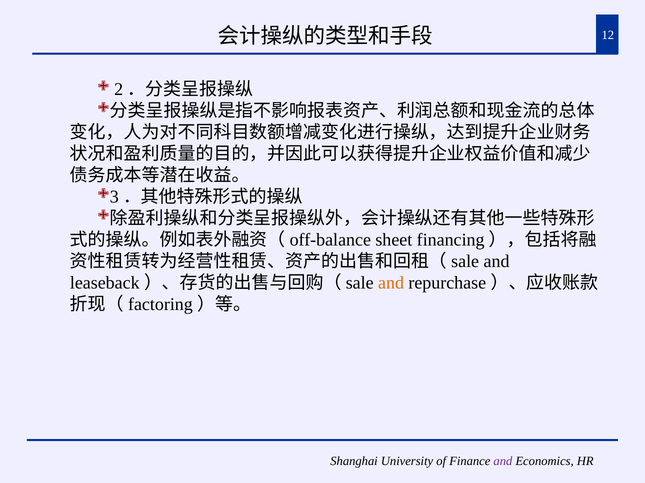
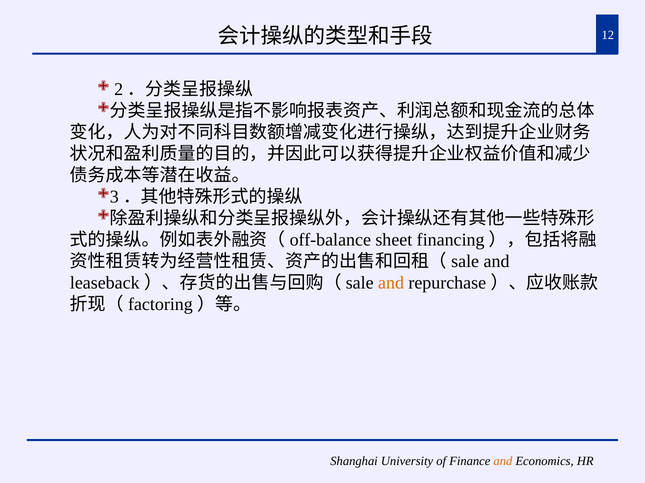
and colour: purple -> orange (503, 462)
